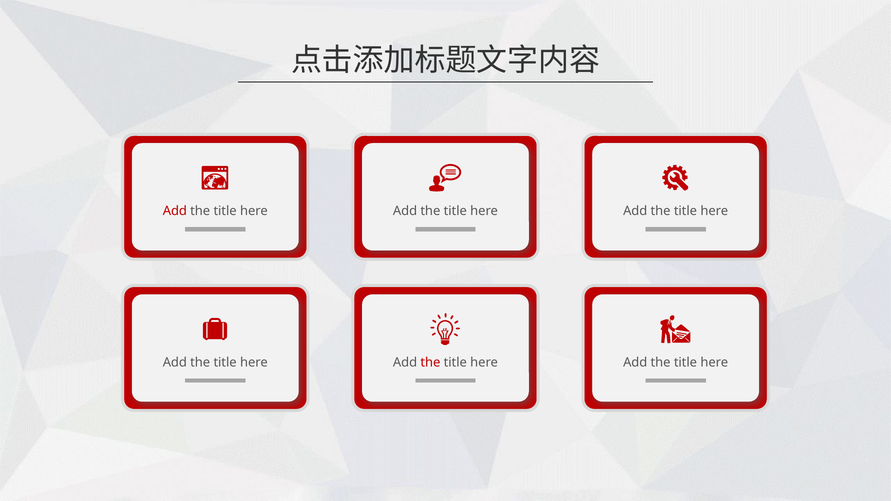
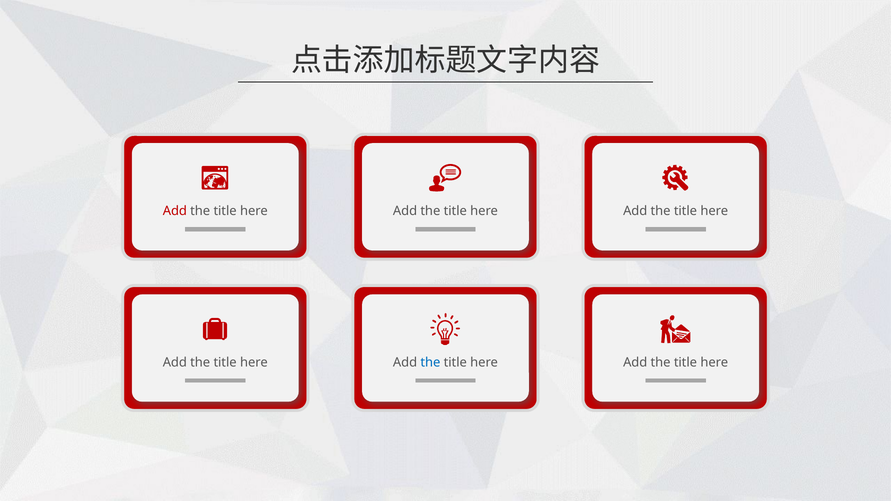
the colour: red -> blue (430, 363)
